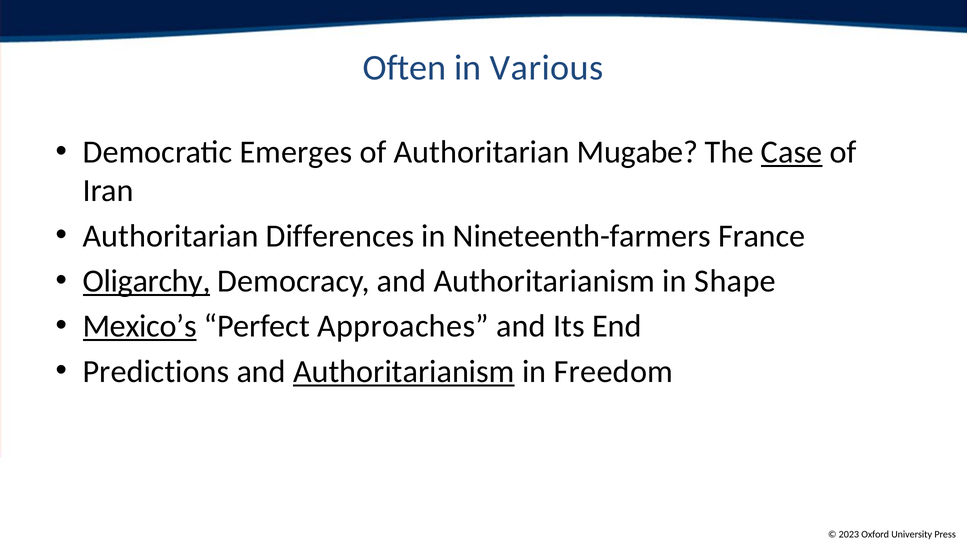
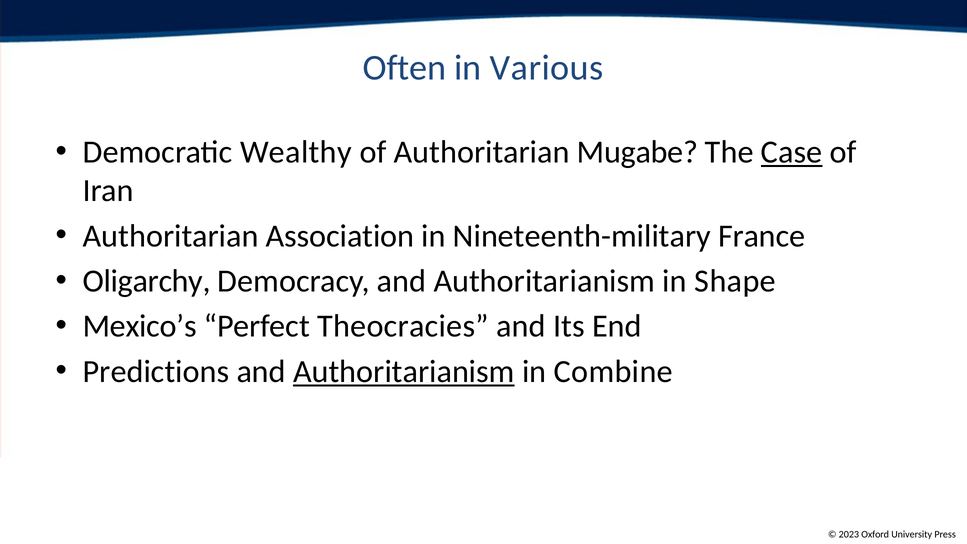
Emerges: Emerges -> Wealthy (296, 152)
Differences: Differences -> Association (340, 236)
Nineteenth-farmers: Nineteenth-farmers -> Nineteenth-military (582, 236)
Oligarchy underline: present -> none (147, 281)
Mexico’s underline: present -> none (140, 326)
Approaches: Approaches -> Theocracies (403, 326)
Freedom: Freedom -> Combine (613, 371)
